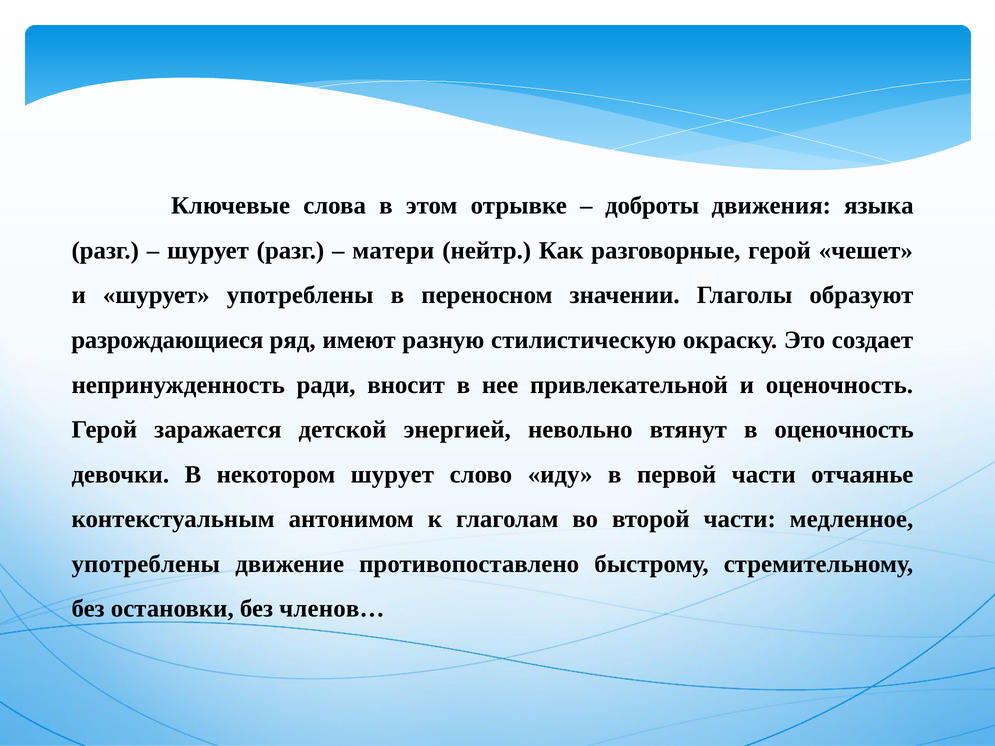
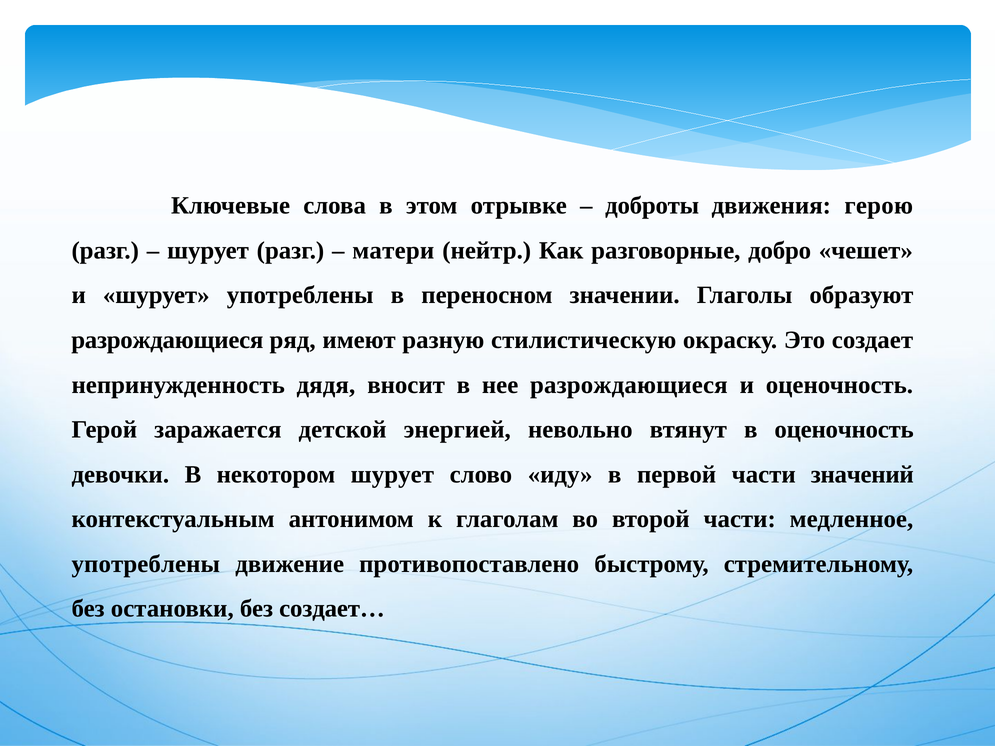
языка: языка -> герою (879, 206)
разговорные герой: герой -> добро (780, 251)
ради: ради -> дядя (326, 385)
нее привлекательной: привлекательной -> разрождающиеся (629, 385)
отчаянье: отчаянье -> значений (862, 474)
членов…: членов… -> создает… (332, 609)
